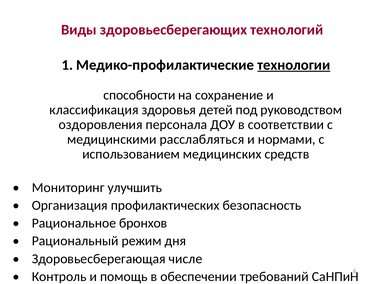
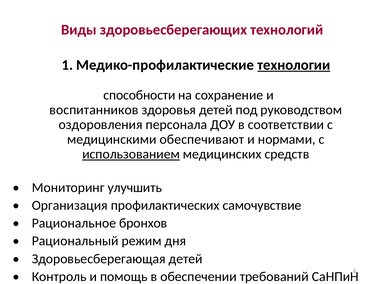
классификация: классификация -> воспитанников (94, 110)
расслабляться: расслабляться -> обеспечивают (202, 140)
использованием underline: none -> present (131, 154)
безопасность: безопасность -> самочувствие (262, 206)
Здоровьесберегающая числе: числе -> детей (186, 259)
